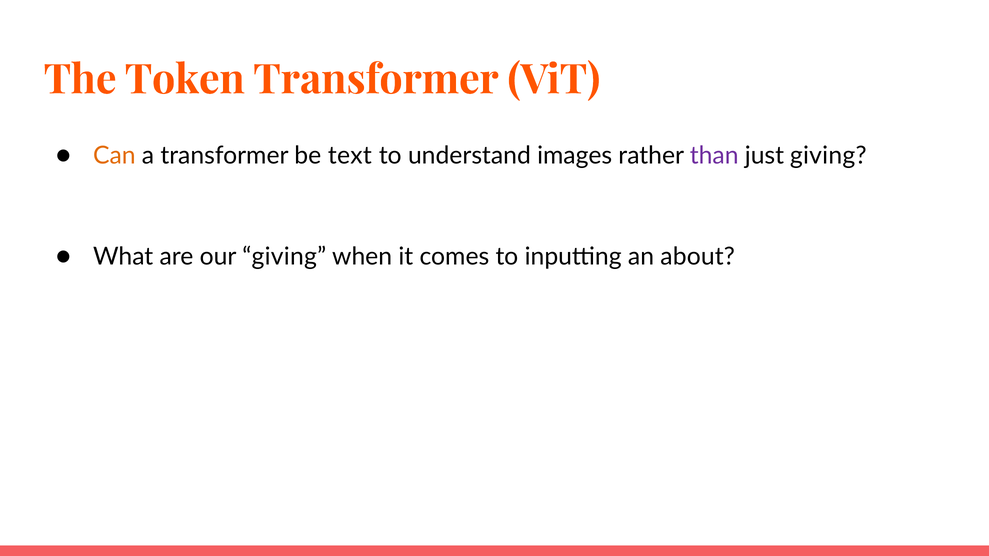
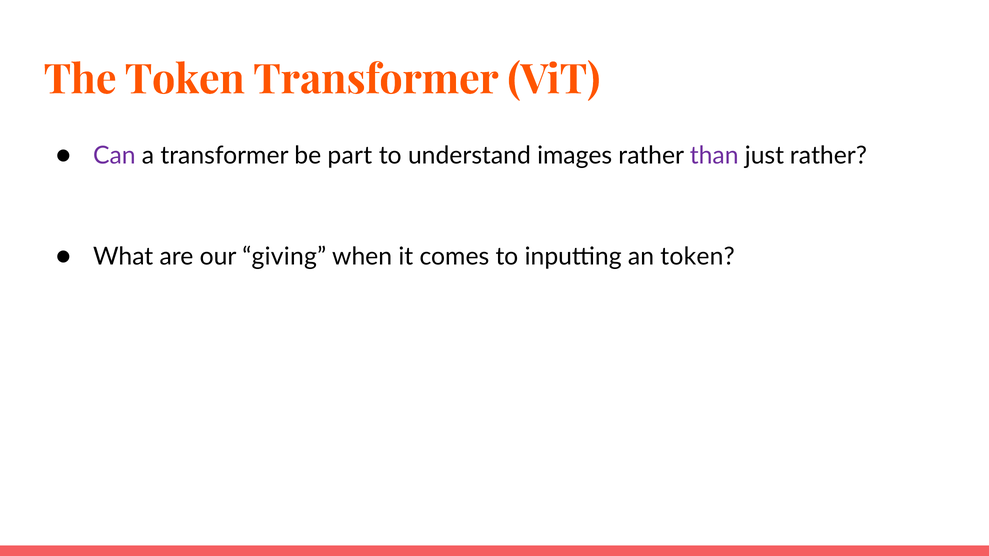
Can colour: orange -> purple (114, 156)
text: text -> part (350, 156)
just giving: giving -> rather (828, 156)
an about: about -> token (698, 257)
